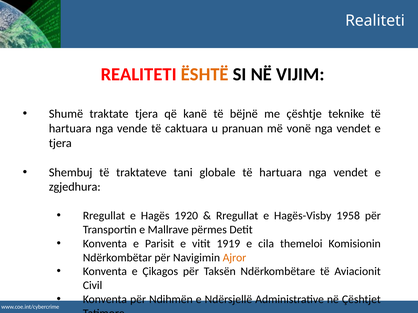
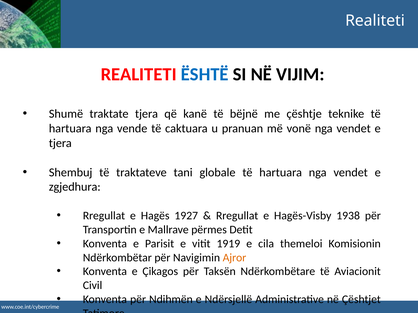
ËSHTË colour: orange -> blue (205, 74)
1920: 1920 -> 1927 (186, 216)
1958: 1958 -> 1938 (348, 216)
